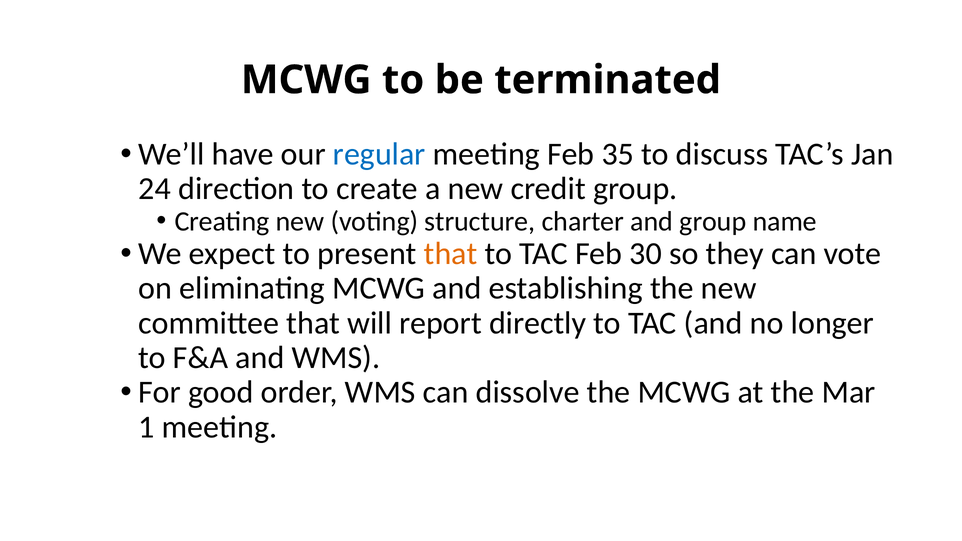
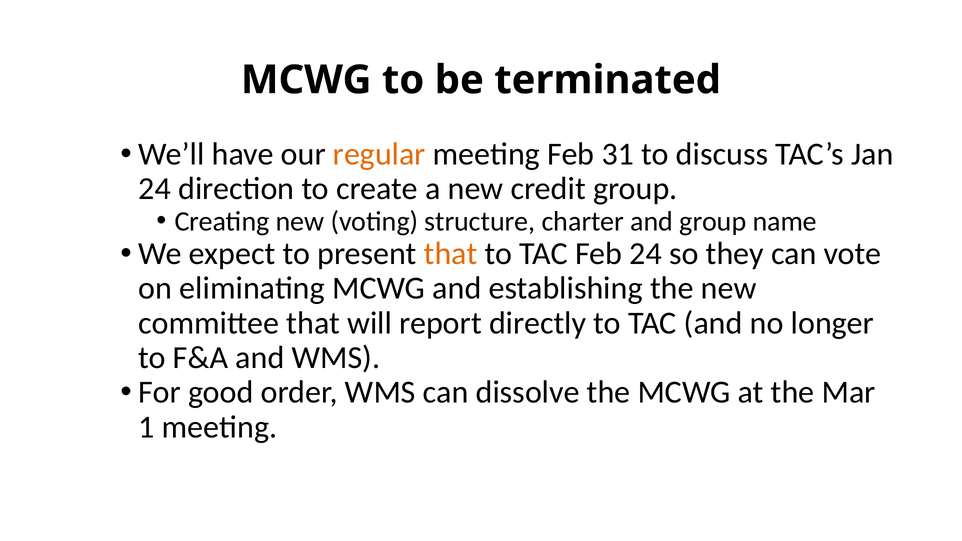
regular colour: blue -> orange (379, 154)
35: 35 -> 31 (618, 154)
Feb 30: 30 -> 24 (646, 254)
